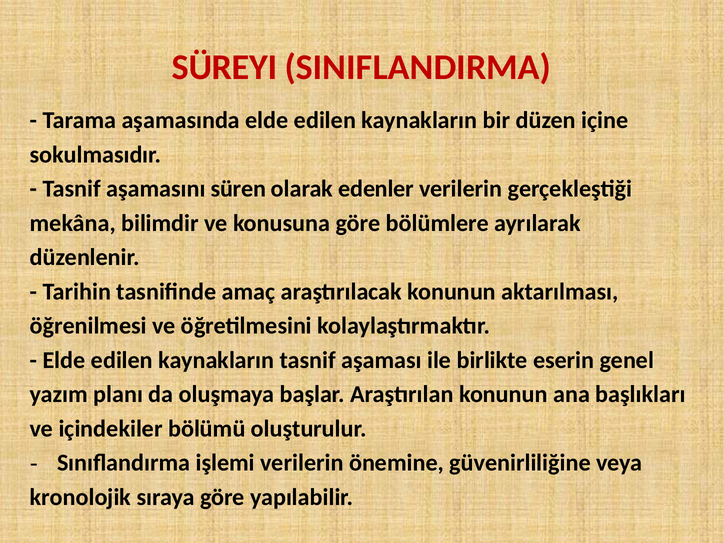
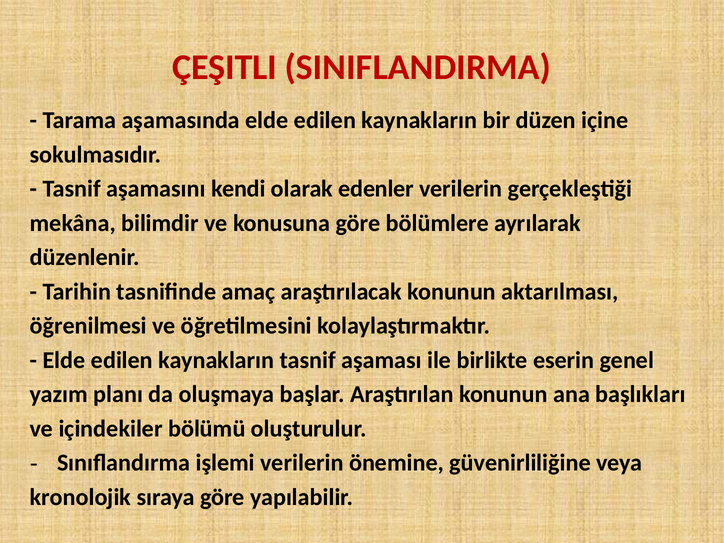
SÜREYI: SÜREYI -> ÇEŞITLI (225, 67)
süren: süren -> kendi (238, 189)
